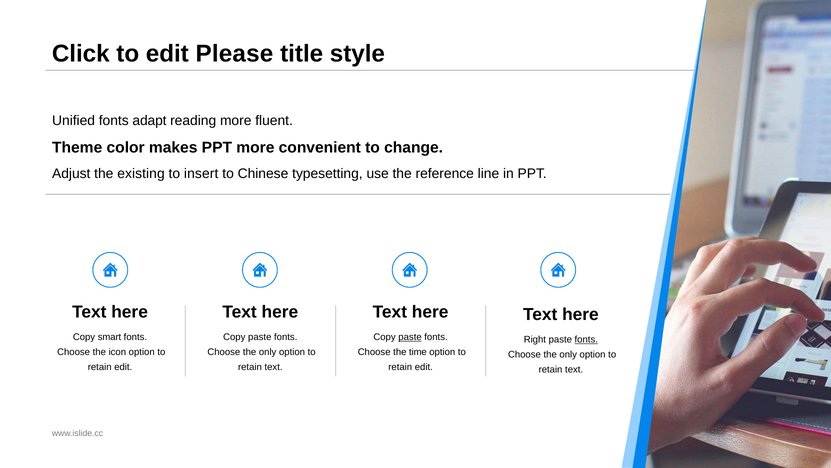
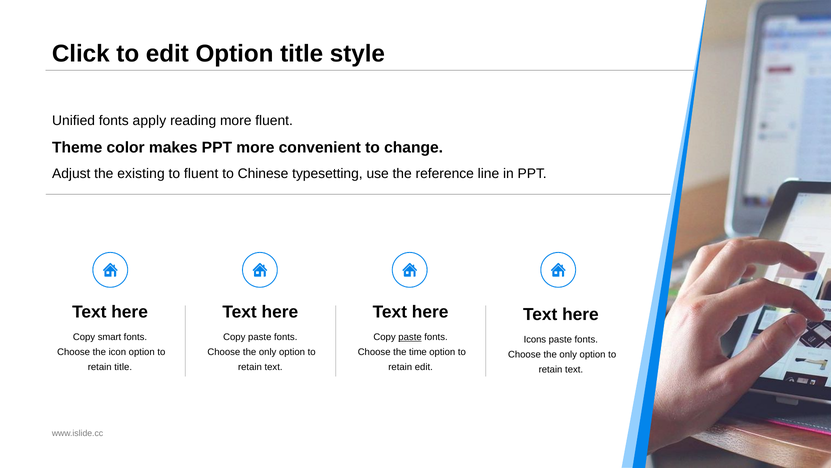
edit Please: Please -> Option (235, 54)
adapt: adapt -> apply (149, 120)
to insert: insert -> fluent (201, 173)
Right: Right -> Icons (535, 339)
fonts underline: present -> none (586, 339)
edit: edit -> title (123, 367)
